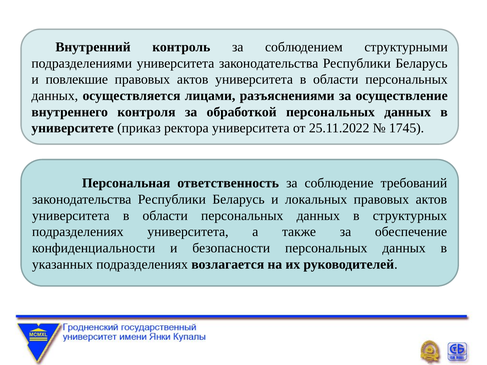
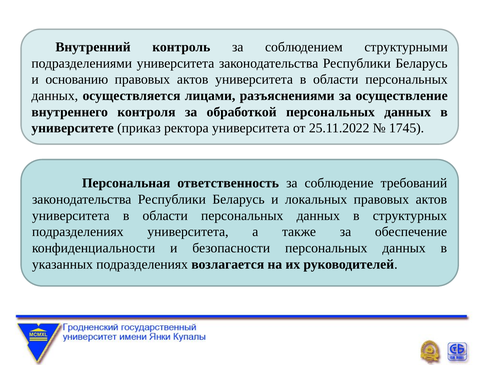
повлекшие: повлекшие -> основанию (77, 80)
